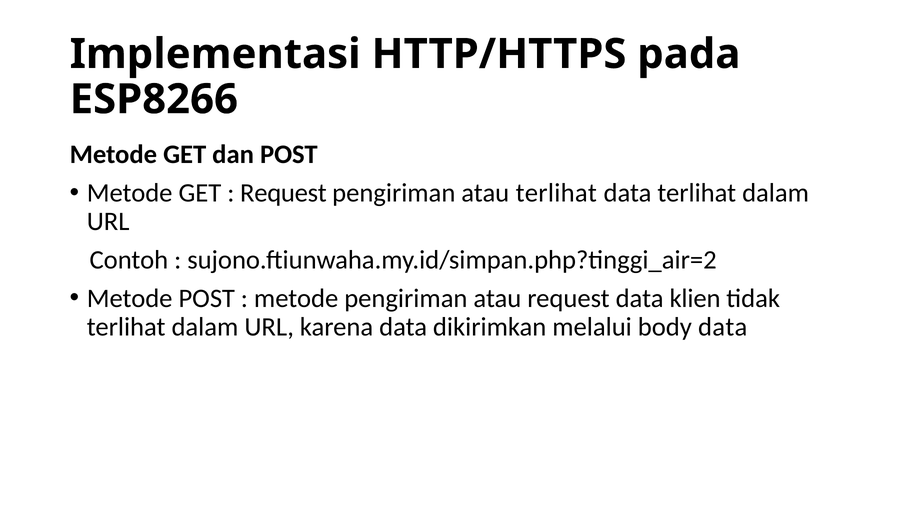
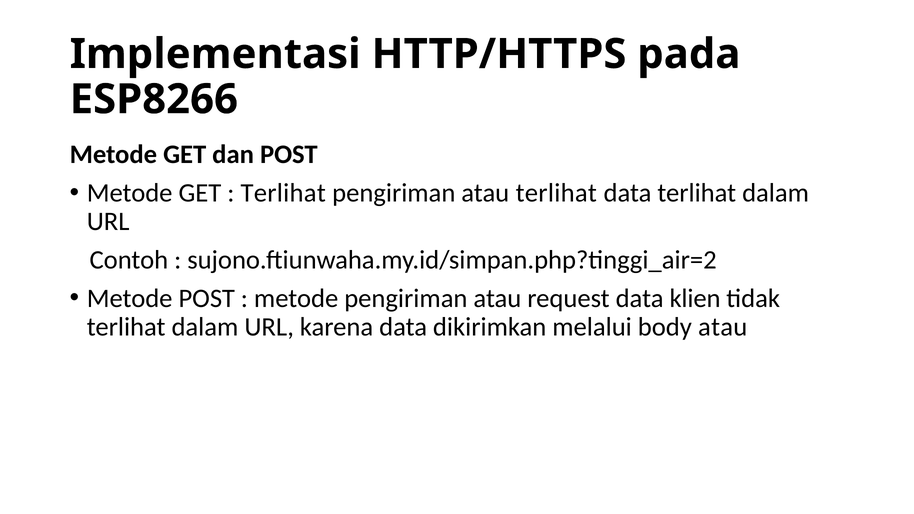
Request: Request -> Terlihat (283, 193)
body data: data -> atau (723, 327)
